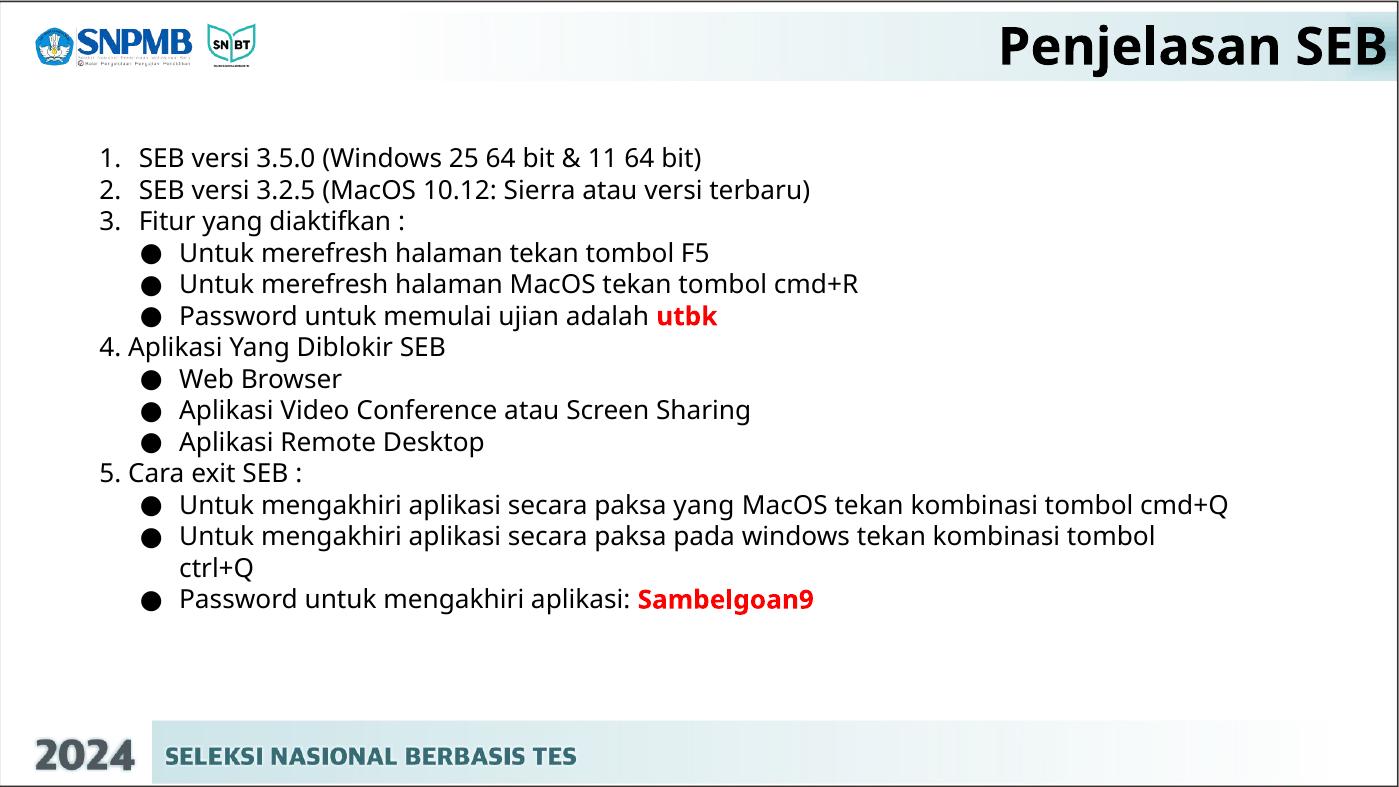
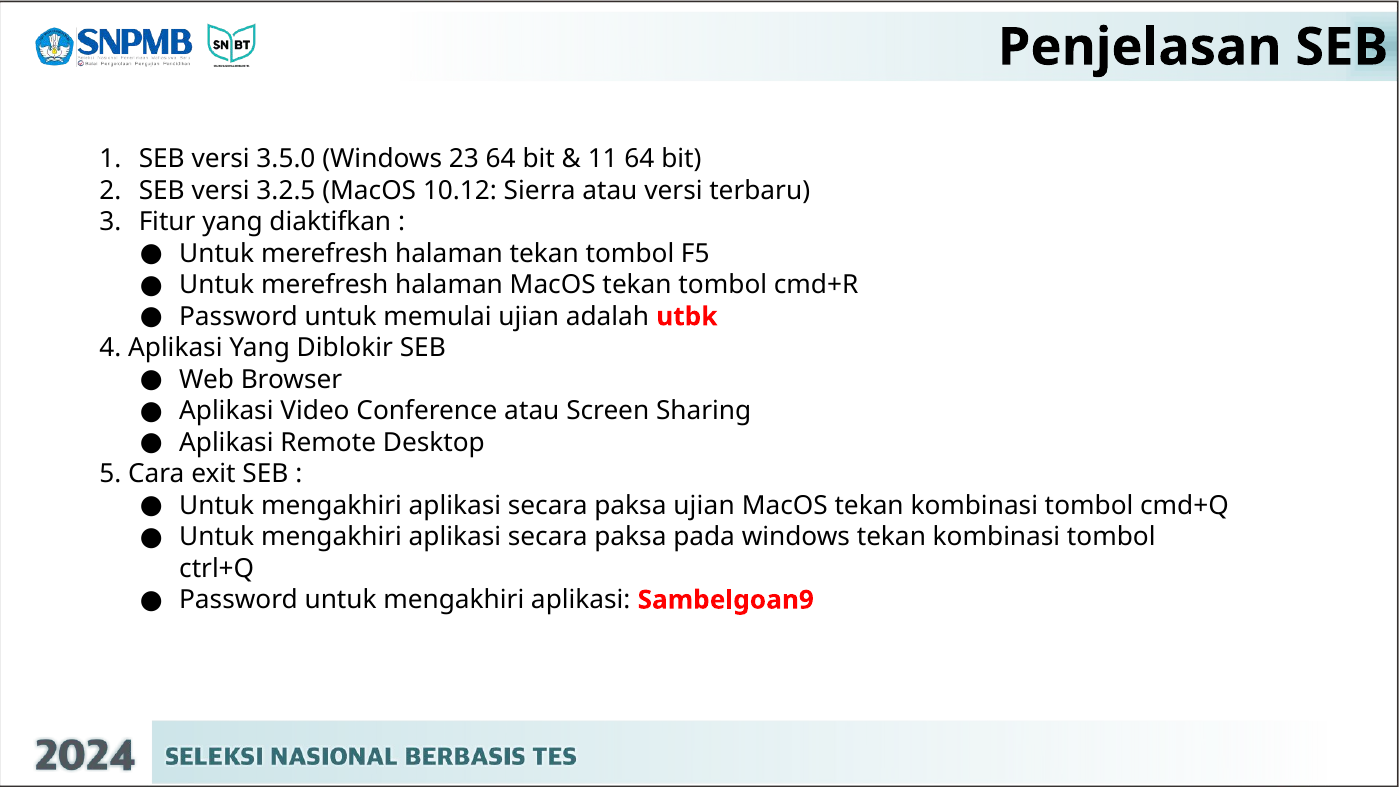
25: 25 -> 23 (464, 159)
paksa yang: yang -> ujian (704, 505)
